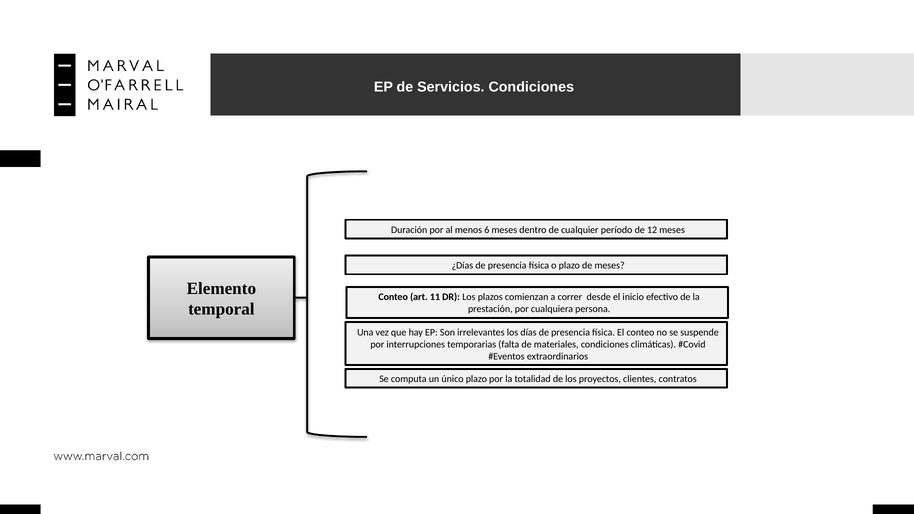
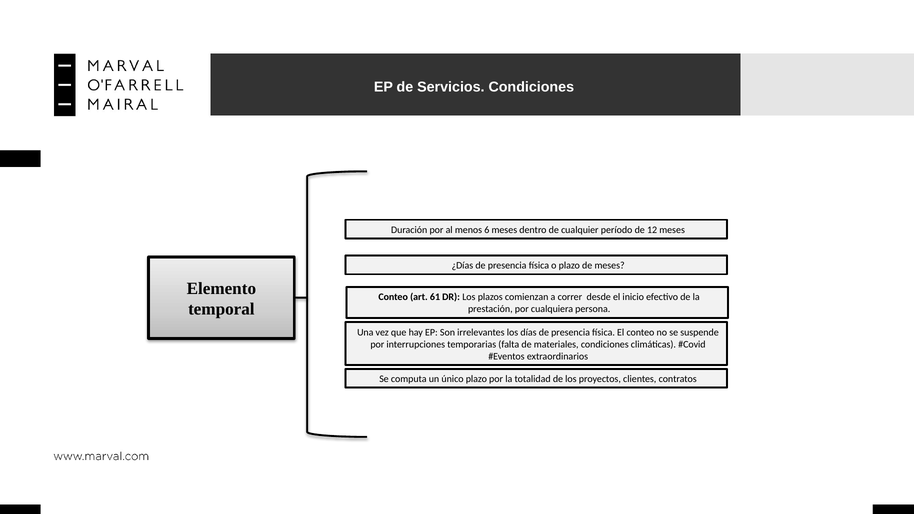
11: 11 -> 61 (435, 297)
